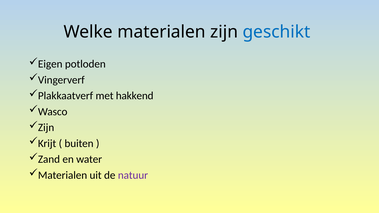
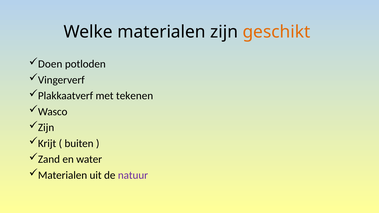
geschikt colour: blue -> orange (276, 32)
Eigen: Eigen -> Doen (50, 64)
hakkend: hakkend -> tekenen (135, 96)
